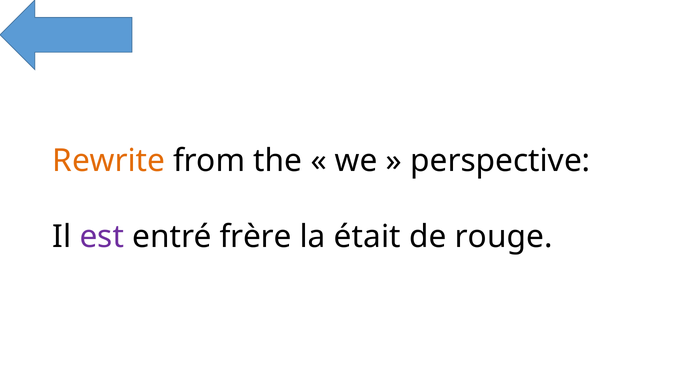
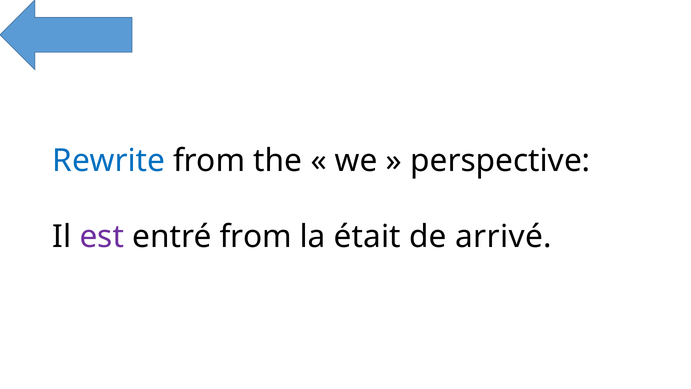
Rewrite colour: orange -> blue (109, 161)
entré frère: frère -> from (256, 237)
rouge: rouge -> arrivé (504, 237)
